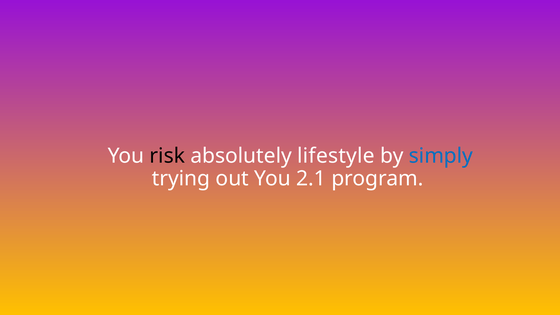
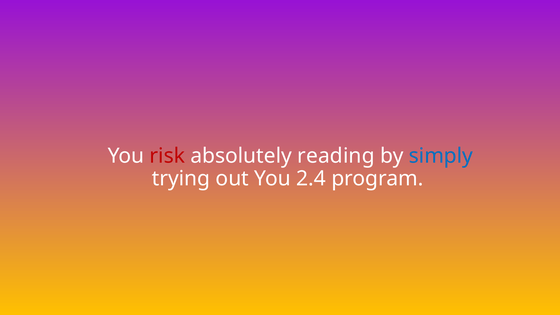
risk colour: black -> red (167, 156)
lifestyle: lifestyle -> reading (336, 156)
2.1: 2.1 -> 2.4 (311, 179)
